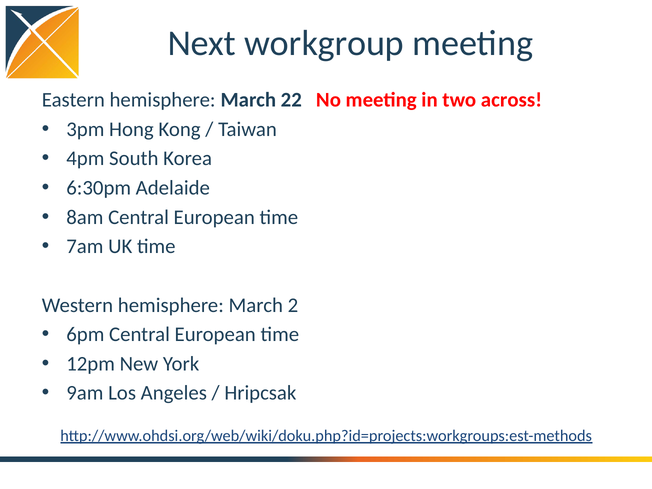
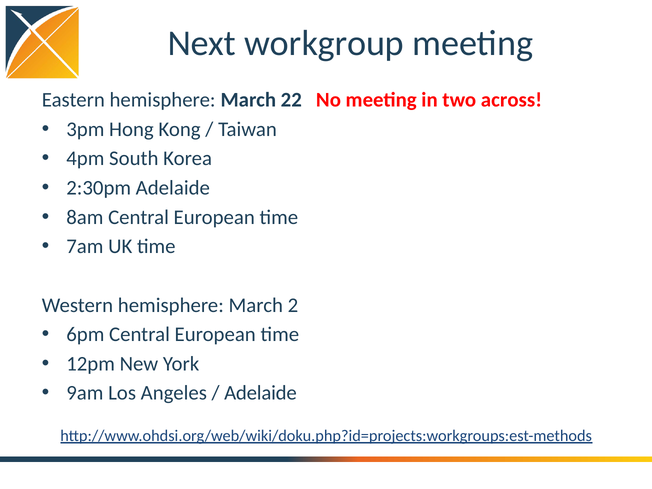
6:30pm: 6:30pm -> 2:30pm (99, 188)
Hripcsak: Hripcsak -> Adelaide (260, 393)
